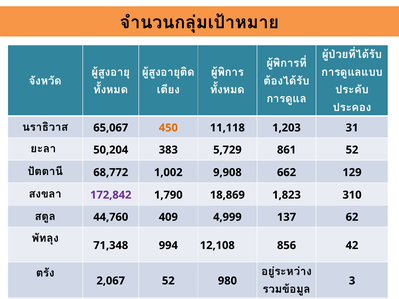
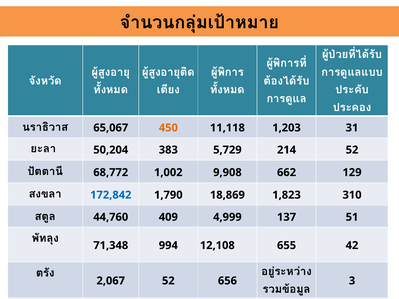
861: 861 -> 214 (287, 150)
172,842 colour: purple -> blue (111, 195)
62: 62 -> 51 (352, 217)
856: 856 -> 655 (287, 246)
980: 980 -> 656 (227, 281)
